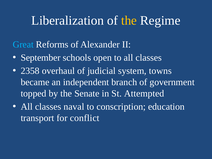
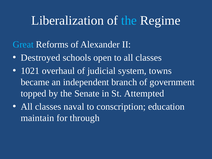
the colour: yellow -> light blue (129, 21)
September: September -> Destroyed (41, 58)
2358: 2358 -> 1021 (30, 71)
transport: transport -> maintain (37, 118)
conflict: conflict -> through (85, 118)
